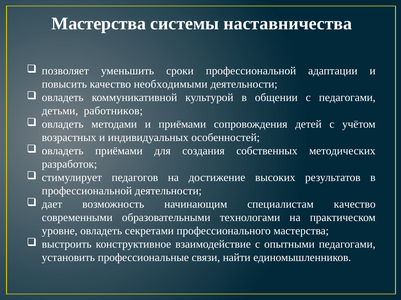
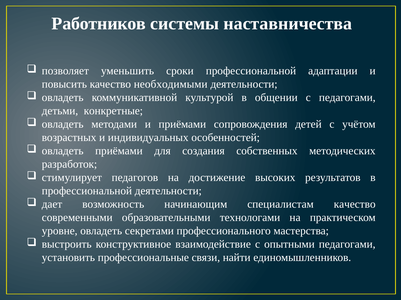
Мастерства: Мастерства -> Работников (99, 24)
работников: работников -> конкретные (113, 111)
